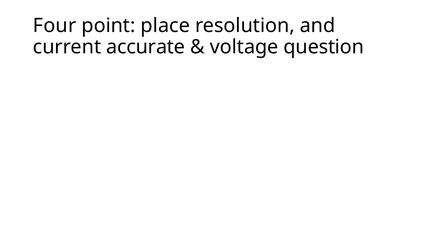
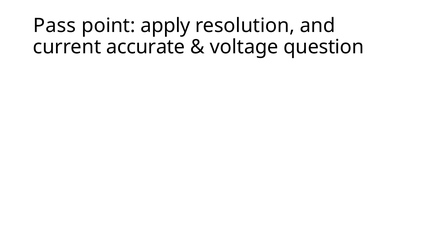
Four: Four -> Pass (55, 26)
place: place -> apply (165, 26)
